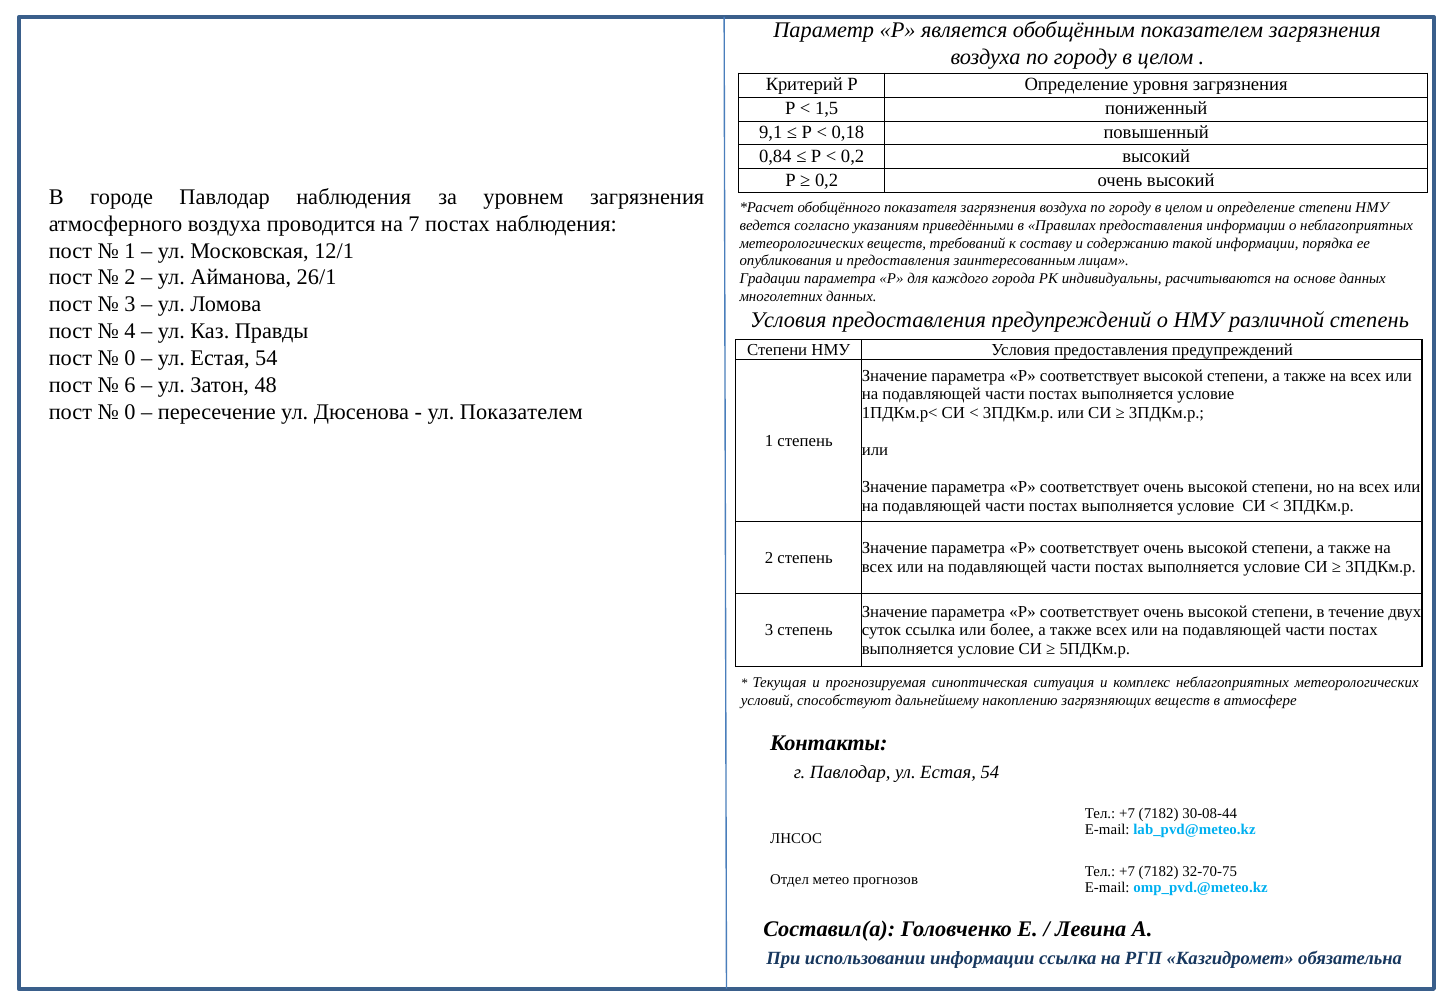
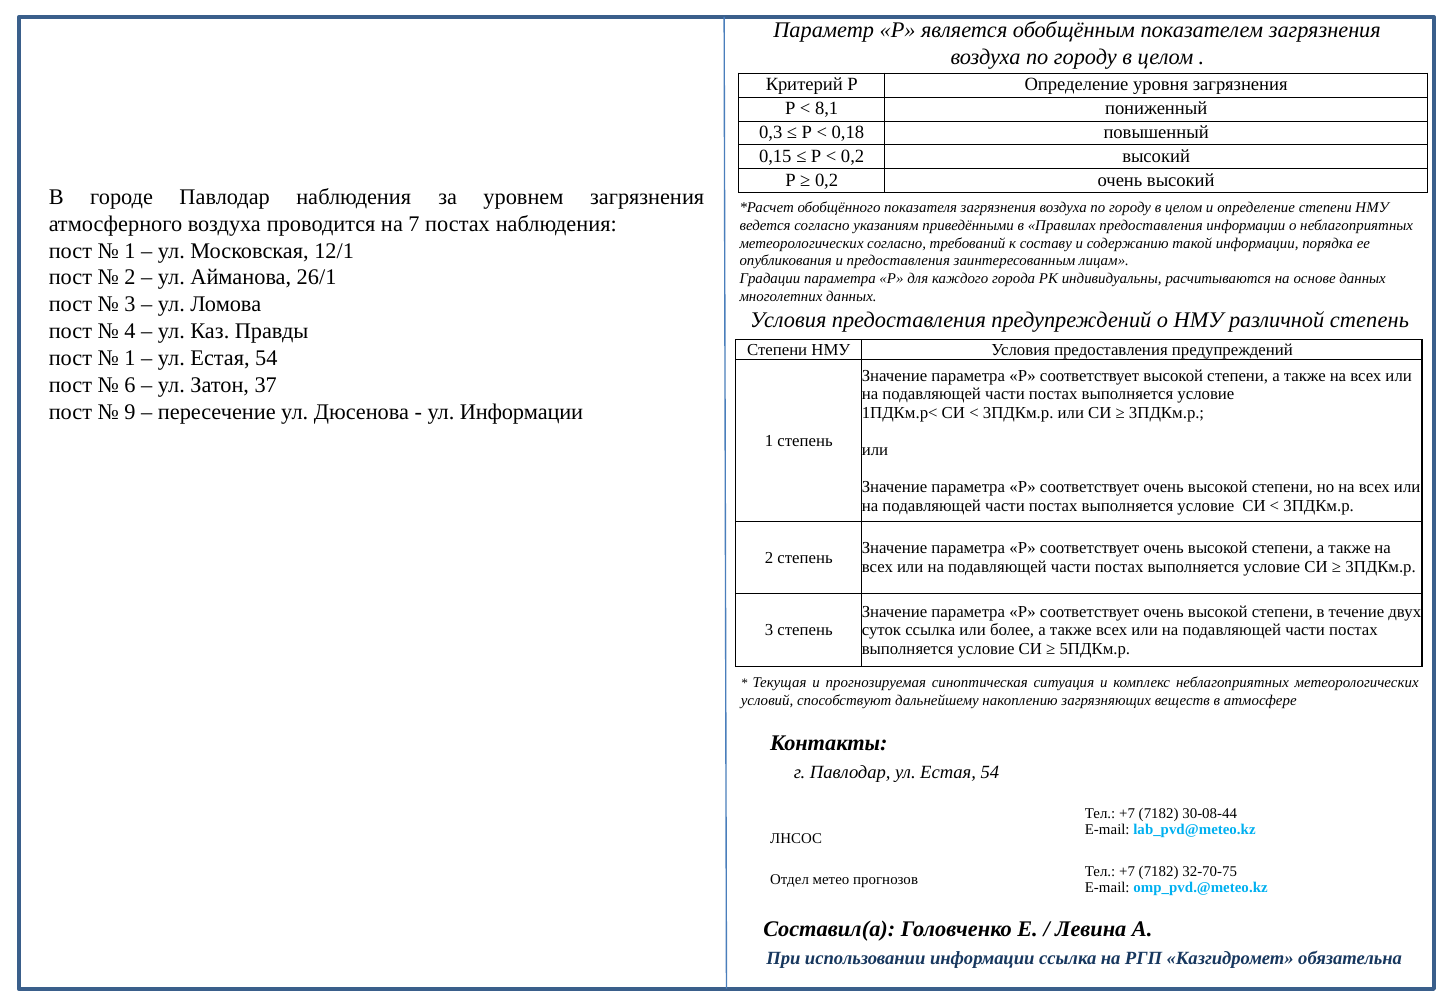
1,5: 1,5 -> 8,1 (827, 109)
9,1: 9,1 -> 0,3 (771, 133)
0,84: 0,84 -> 0,15 (775, 157)
метеорологических веществ: веществ -> согласно (897, 243)
0: 0 -> 1 (130, 358)
48: 48 -> 37 (266, 385)
0: 0 -> 9 (130, 412)
ул Показателем: Показателем -> Информации (521, 412)
